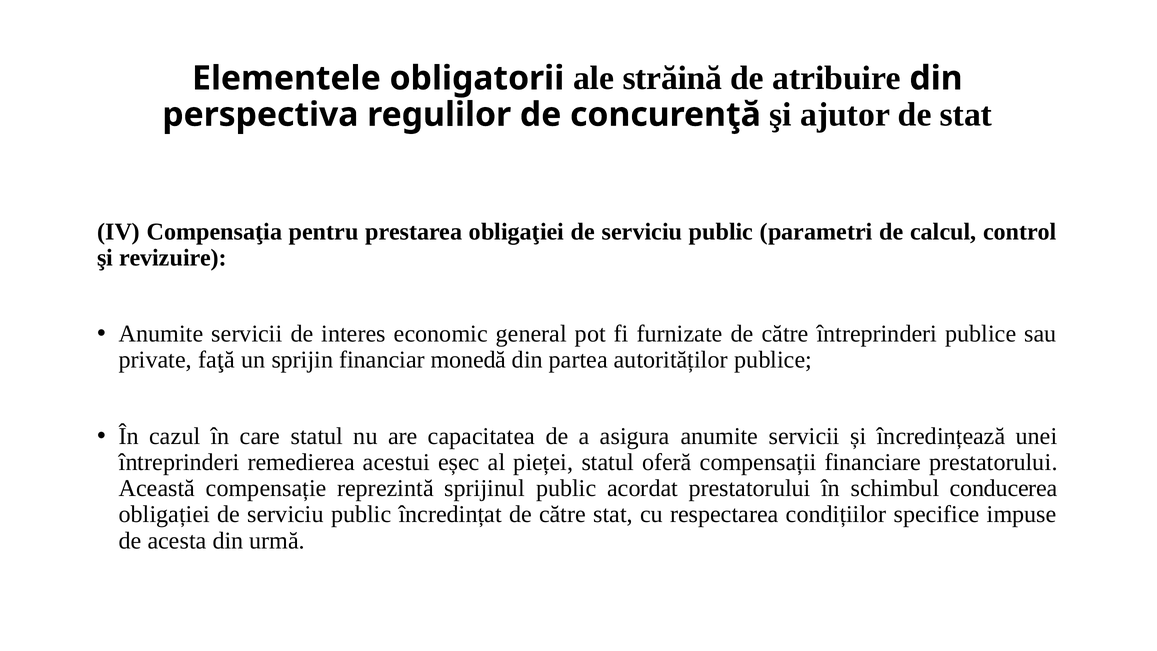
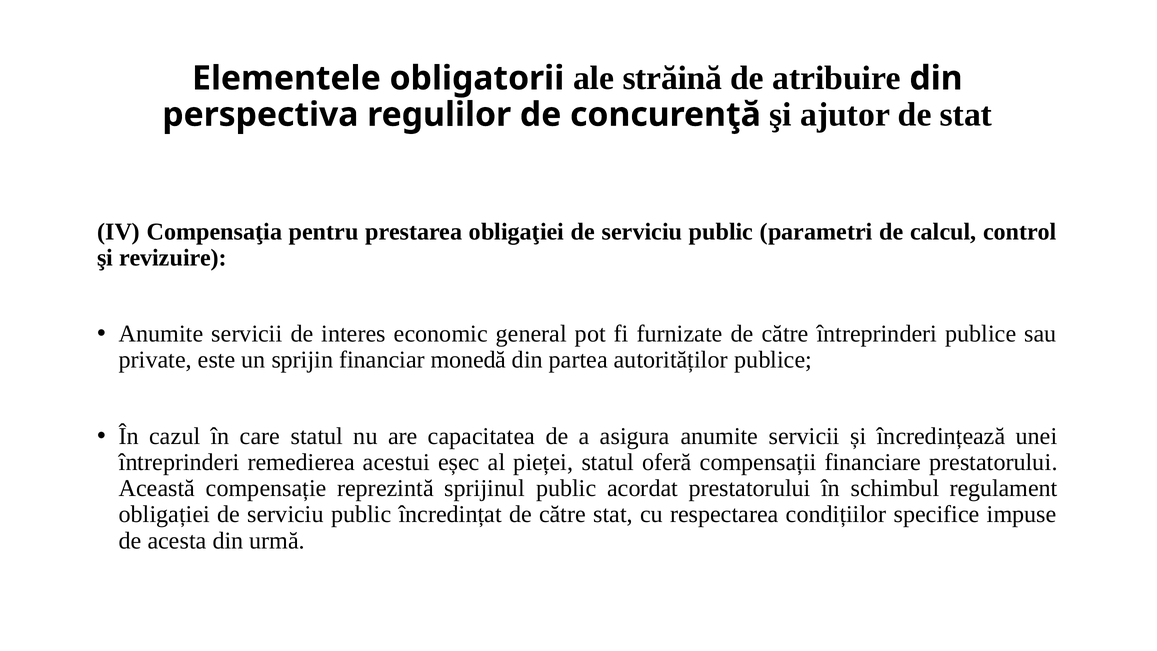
faţă: faţă -> este (217, 360)
conducerea: conducerea -> regulament (1004, 488)
